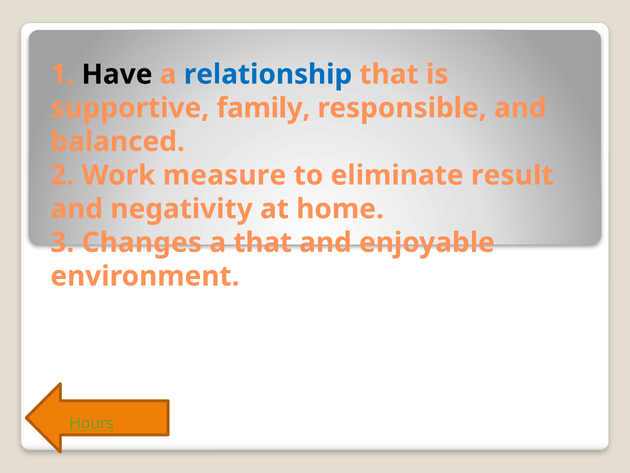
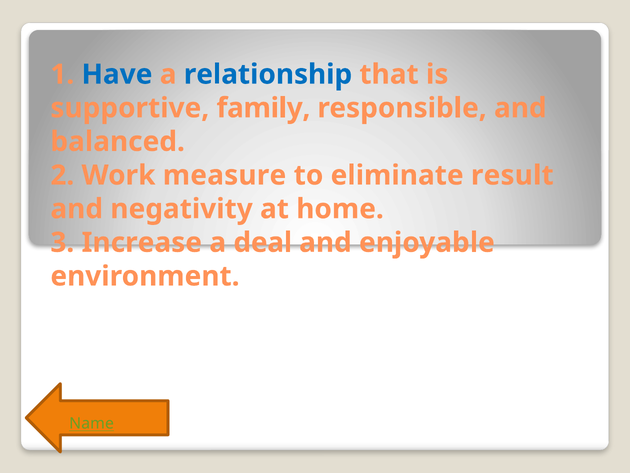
Have colour: black -> blue (117, 74)
Changes: Changes -> Increase (142, 242)
a that: that -> deal (263, 242)
Hours: Hours -> Name (92, 423)
